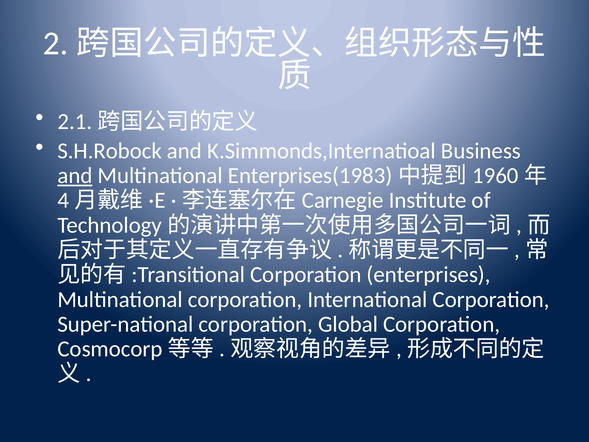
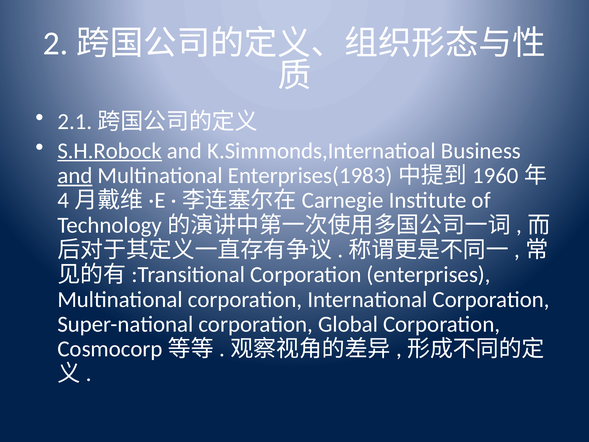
S.H.Robock underline: none -> present (110, 151)
